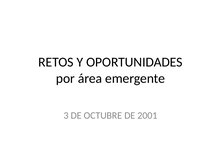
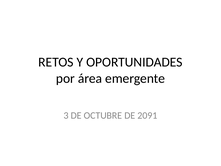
2001: 2001 -> 2091 (147, 115)
